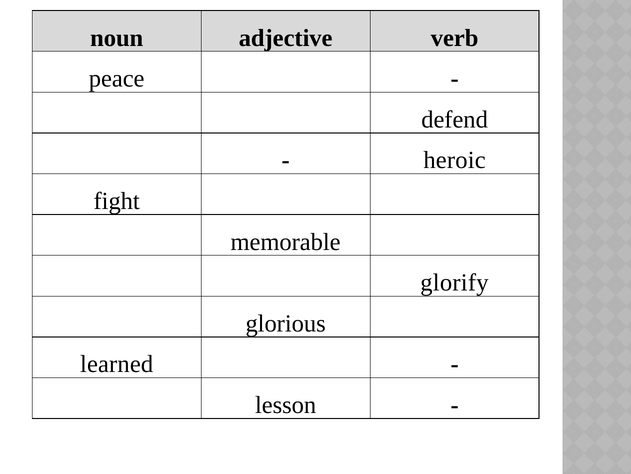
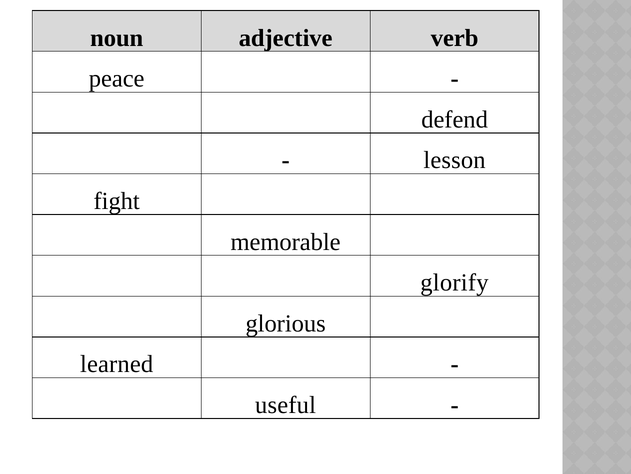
heroic: heroic -> lesson (455, 160)
lesson: lesson -> useful (286, 405)
